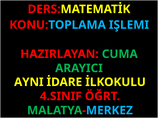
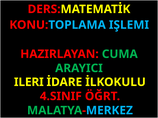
AYNI: AYNI -> ILERI (29, 82)
